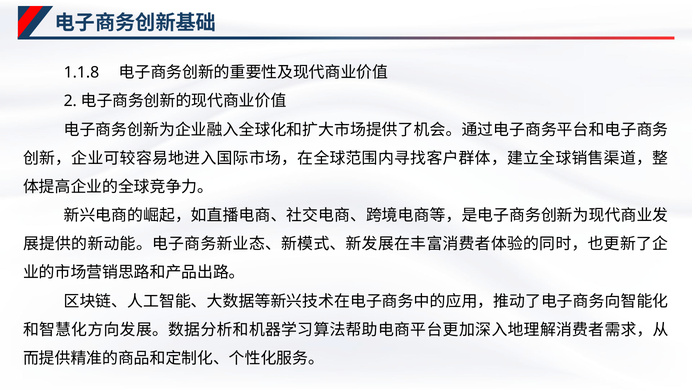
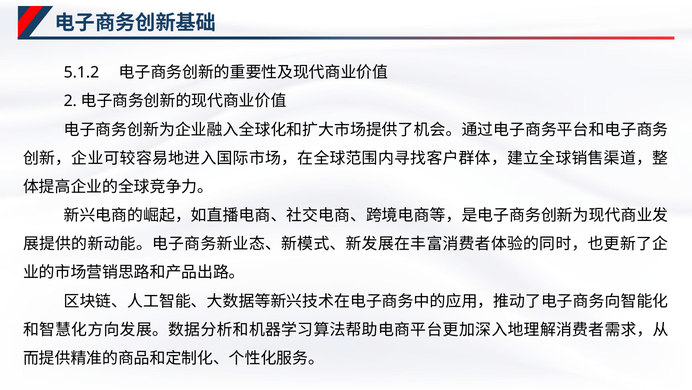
1.1.8: 1.1.8 -> 5.1.2 (81, 73)
